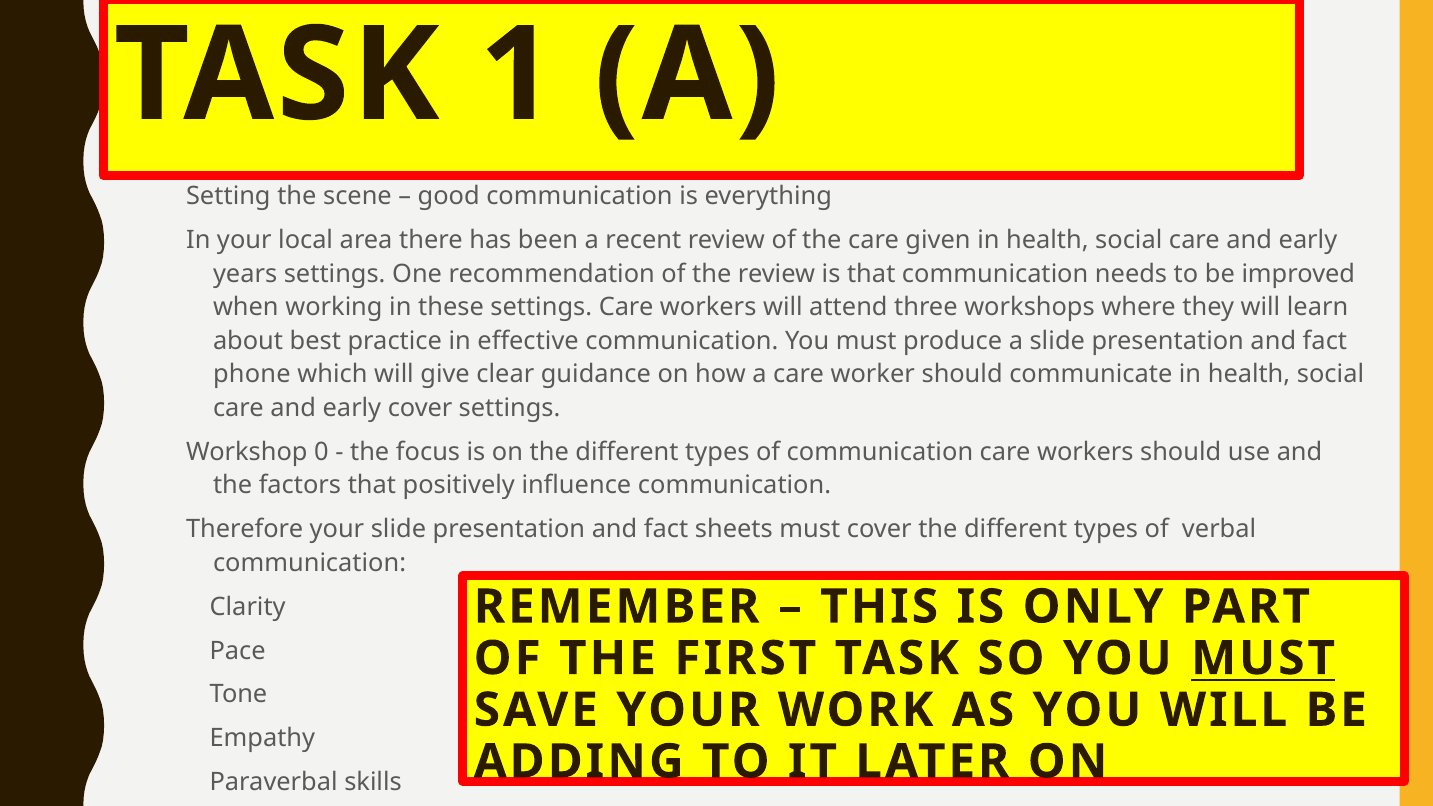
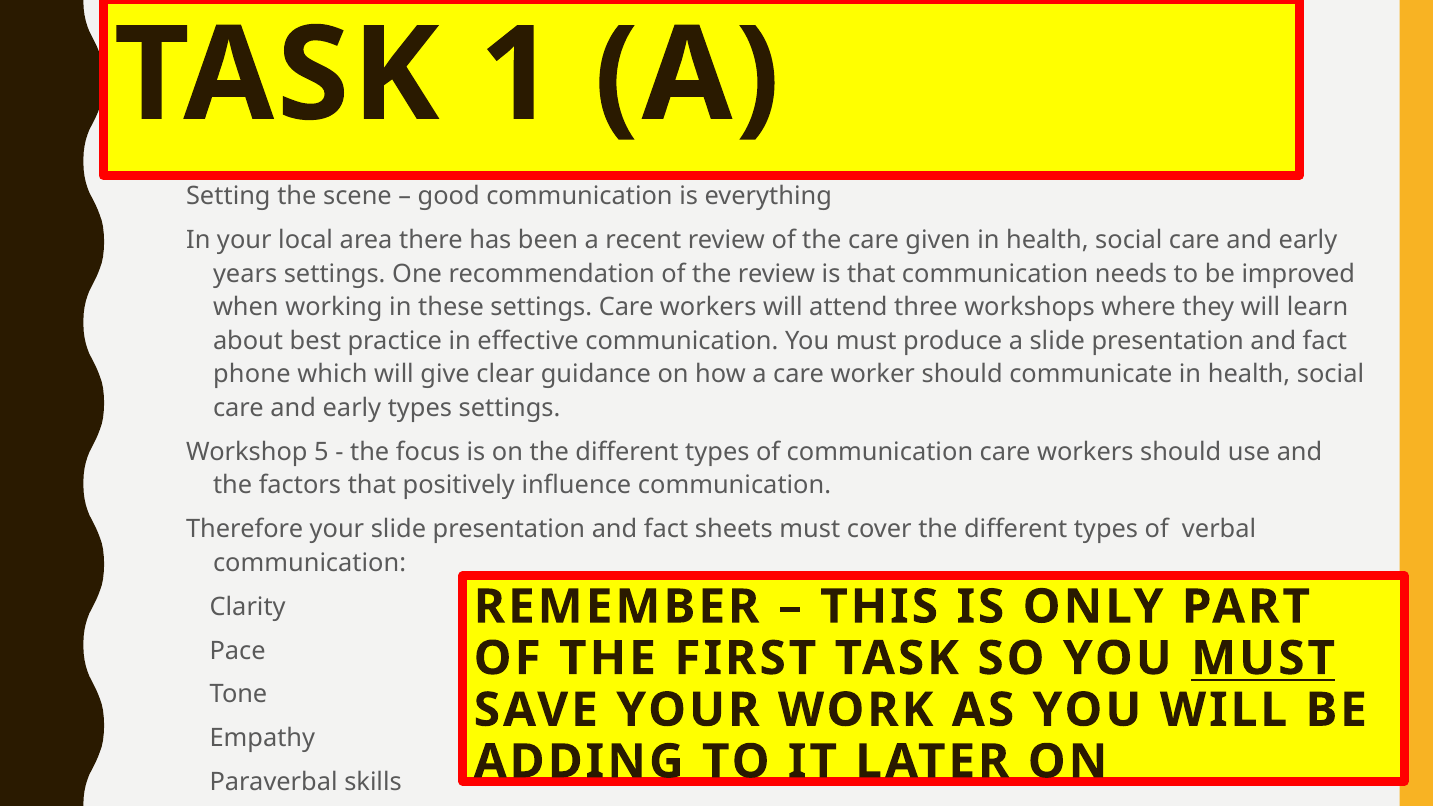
early cover: cover -> types (420, 408)
0: 0 -> 5 (321, 452)
